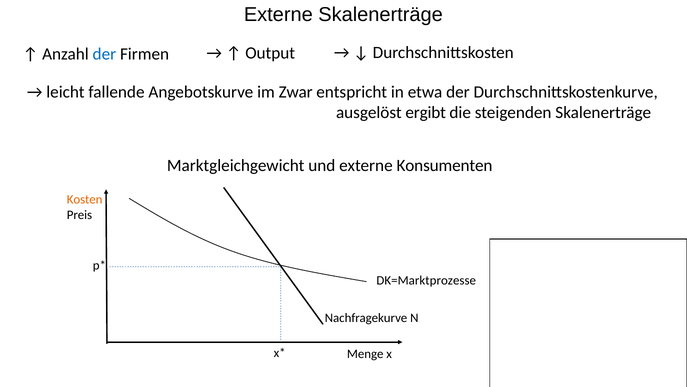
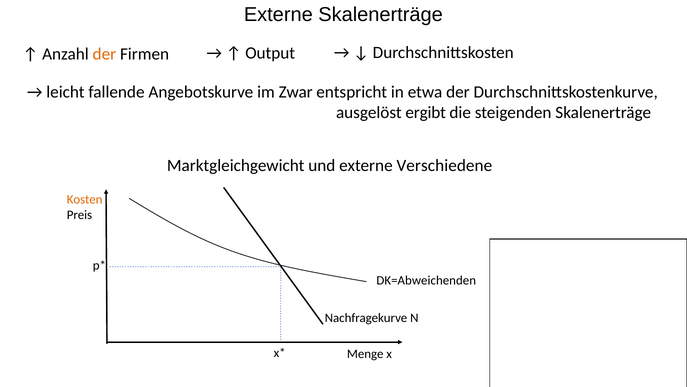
der colour: blue -> orange (104, 54)
Konsumenten: Konsumenten -> Verschiedene (444, 165)
DK=Marktprozesse: DK=Marktprozesse -> DK=Abweichenden (426, 280)
